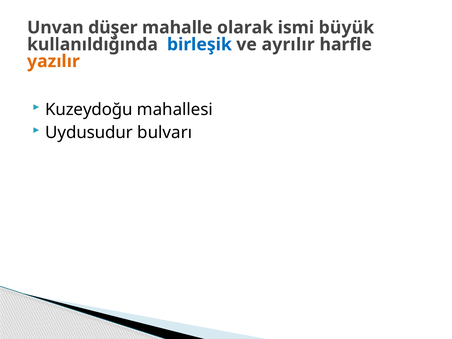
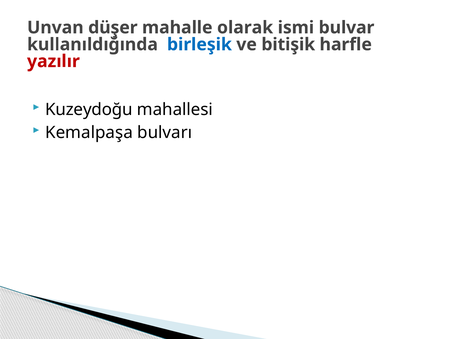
büyük: büyük -> bulvar (346, 28)
ayrılır: ayrılır -> bitişik (288, 44)
yazılır colour: orange -> red (53, 61)
Uydusudur: Uydusudur -> Kemalpaşa (89, 133)
